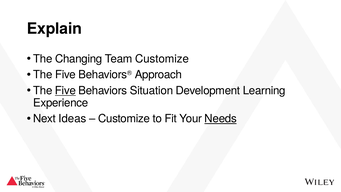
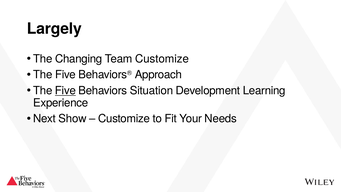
Explain: Explain -> Largely (54, 29)
Ideas: Ideas -> Show (72, 119)
Needs underline: present -> none (221, 119)
